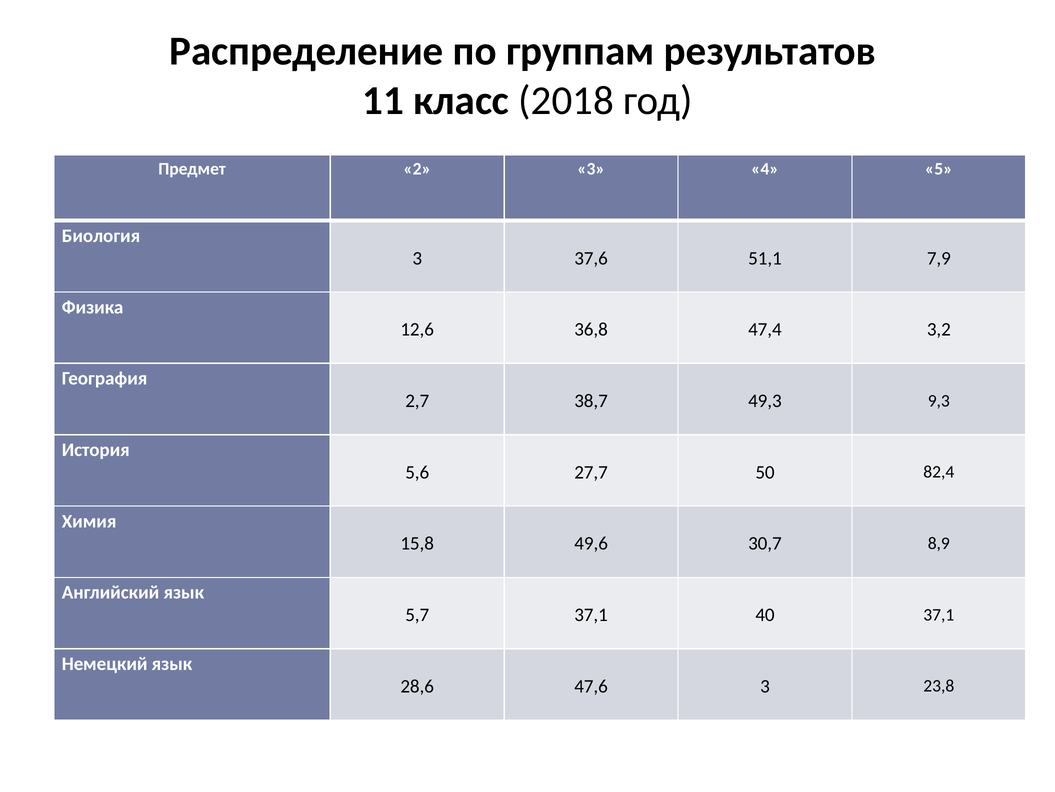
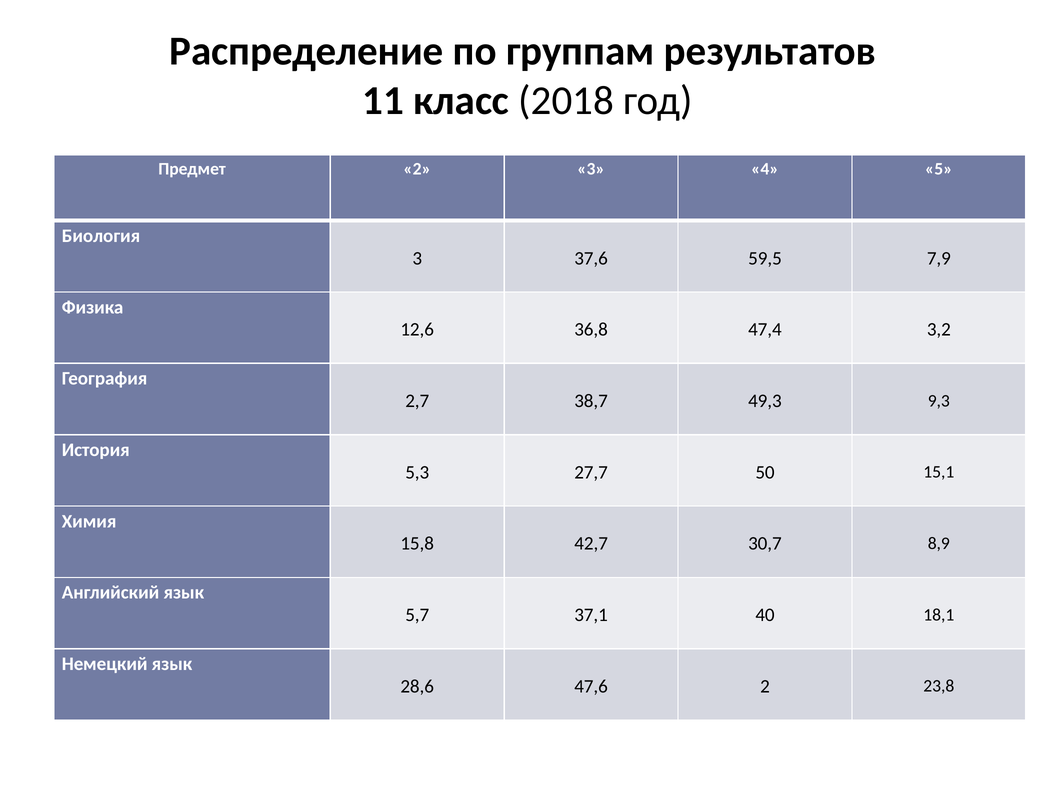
51,1: 51,1 -> 59,5 (765, 258)
5,6: 5,6 -> 5,3 (417, 472)
82,4: 82,4 -> 15,1 (939, 472)
49,6: 49,6 -> 42,7 (591, 543)
40 37,1: 37,1 -> 18,1 (939, 614)
47,6 3: 3 -> 2 (765, 686)
